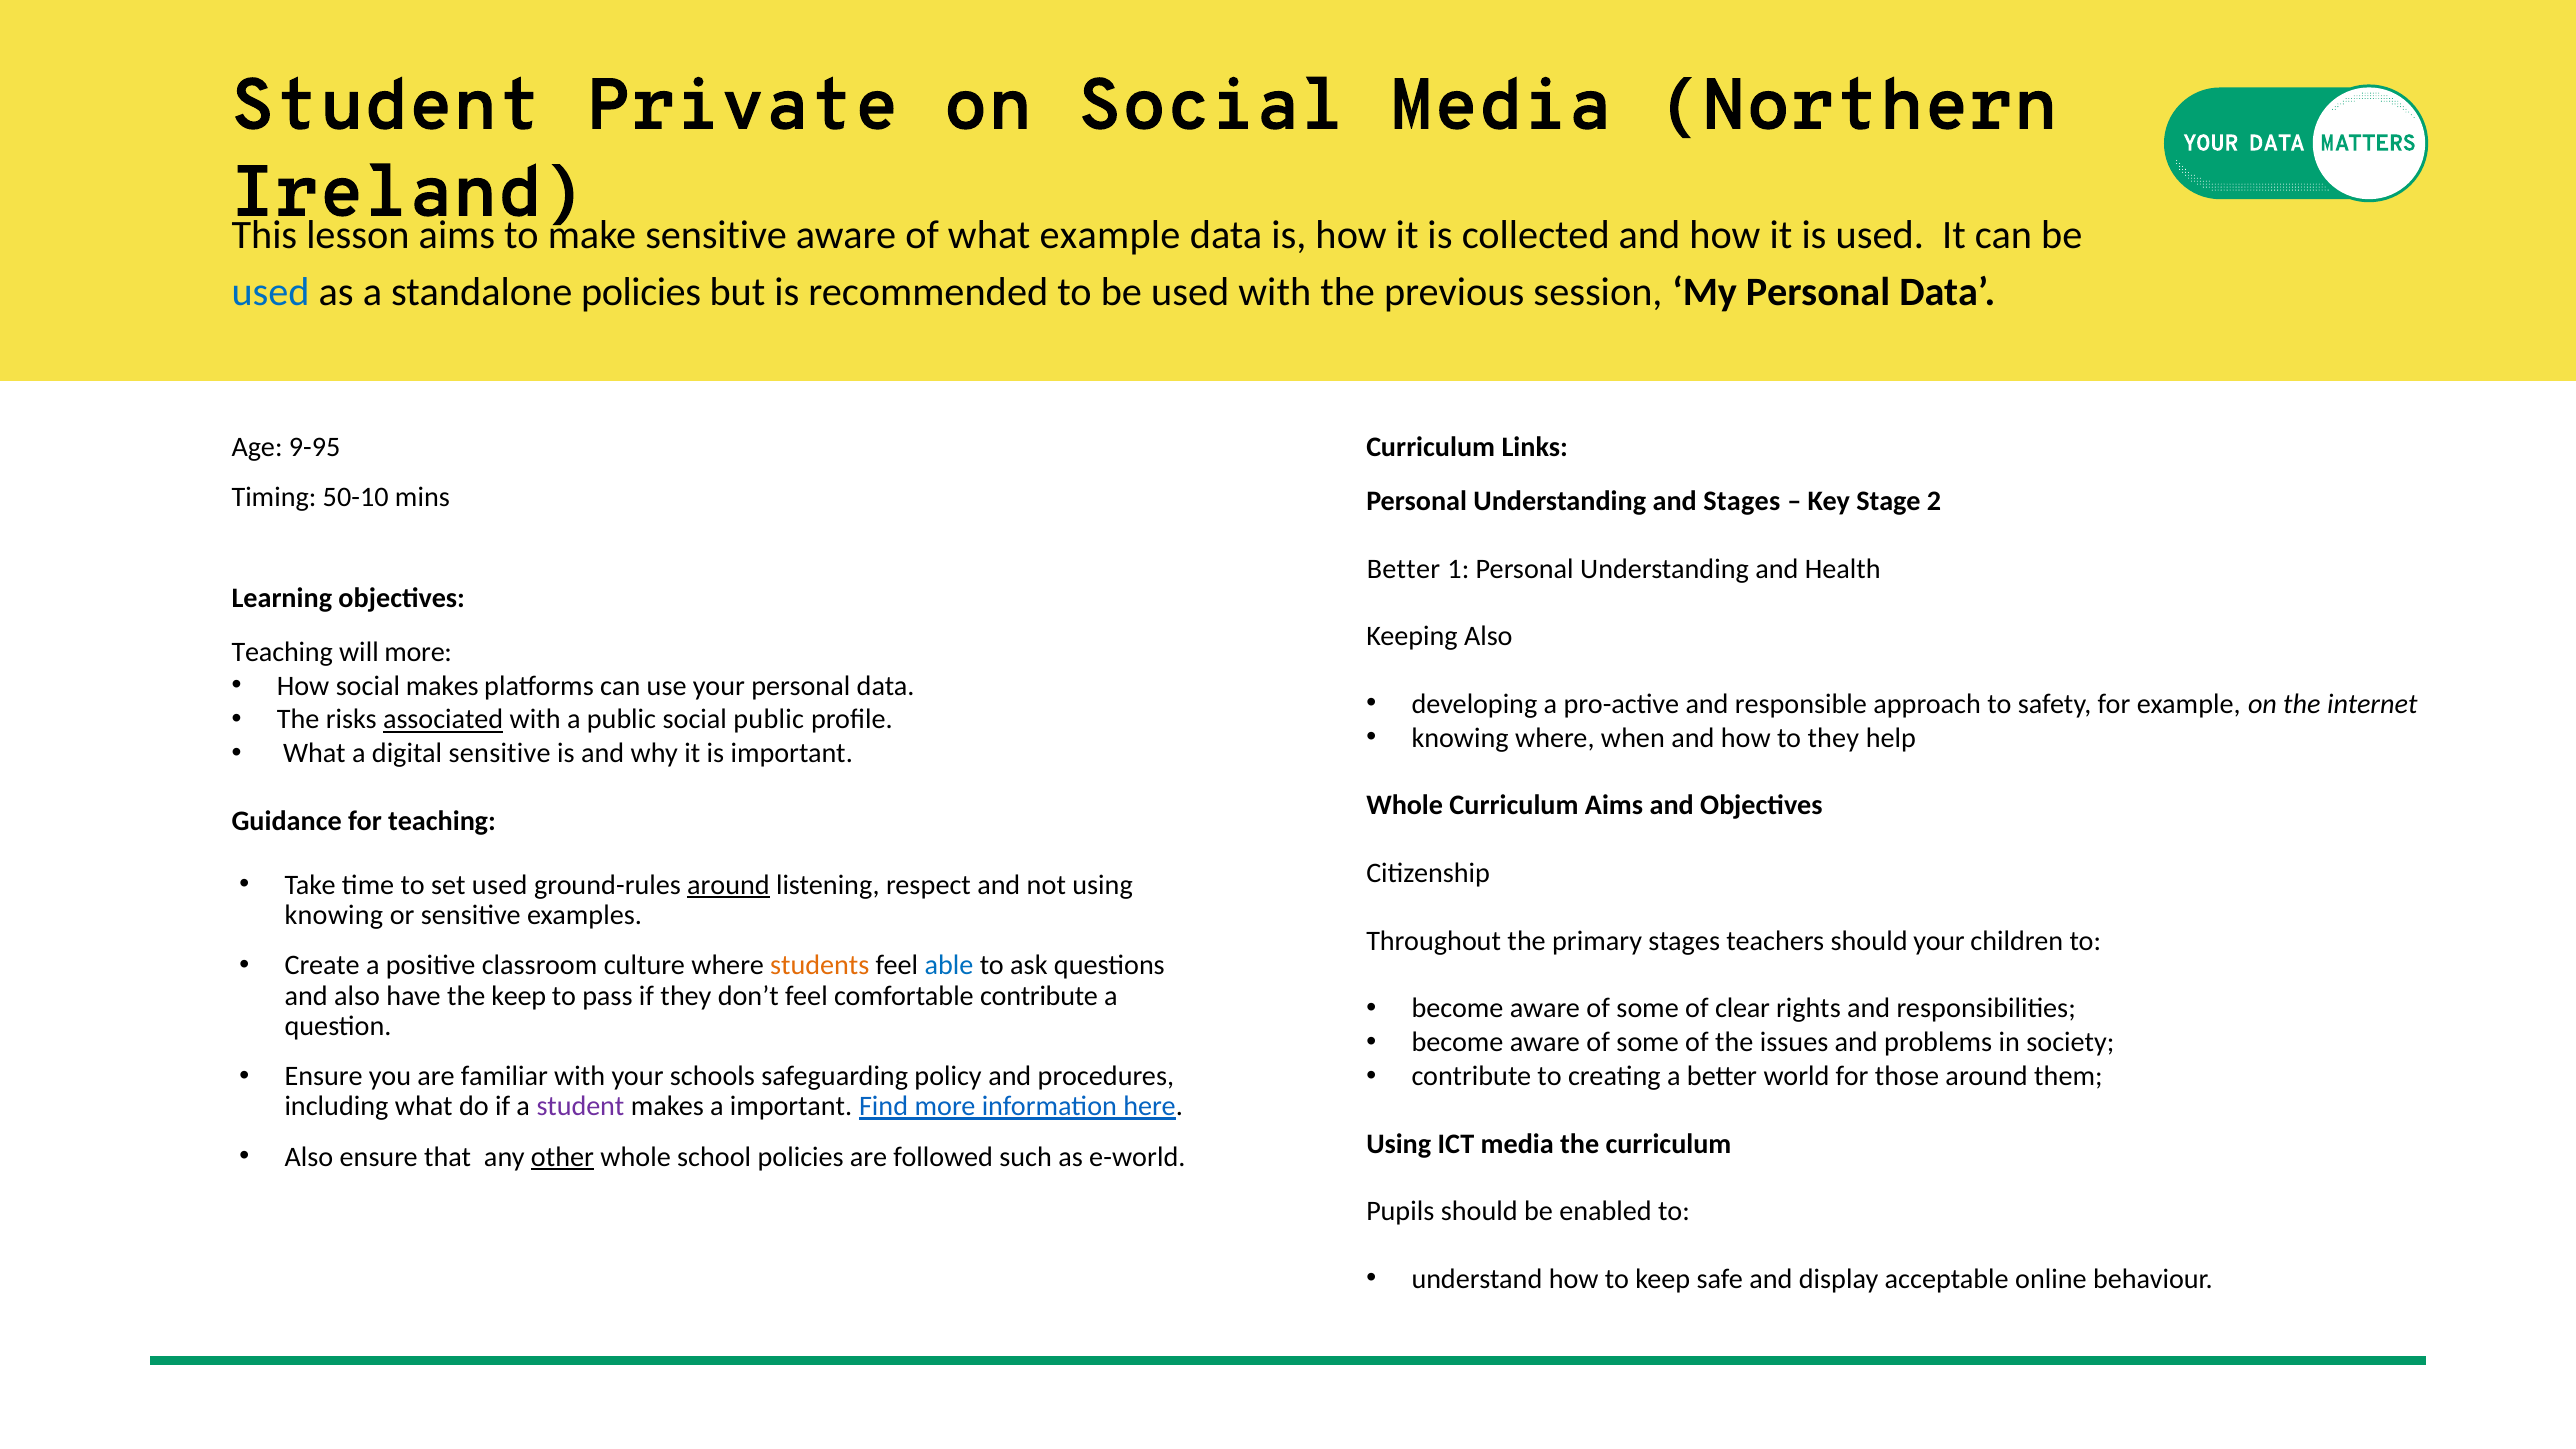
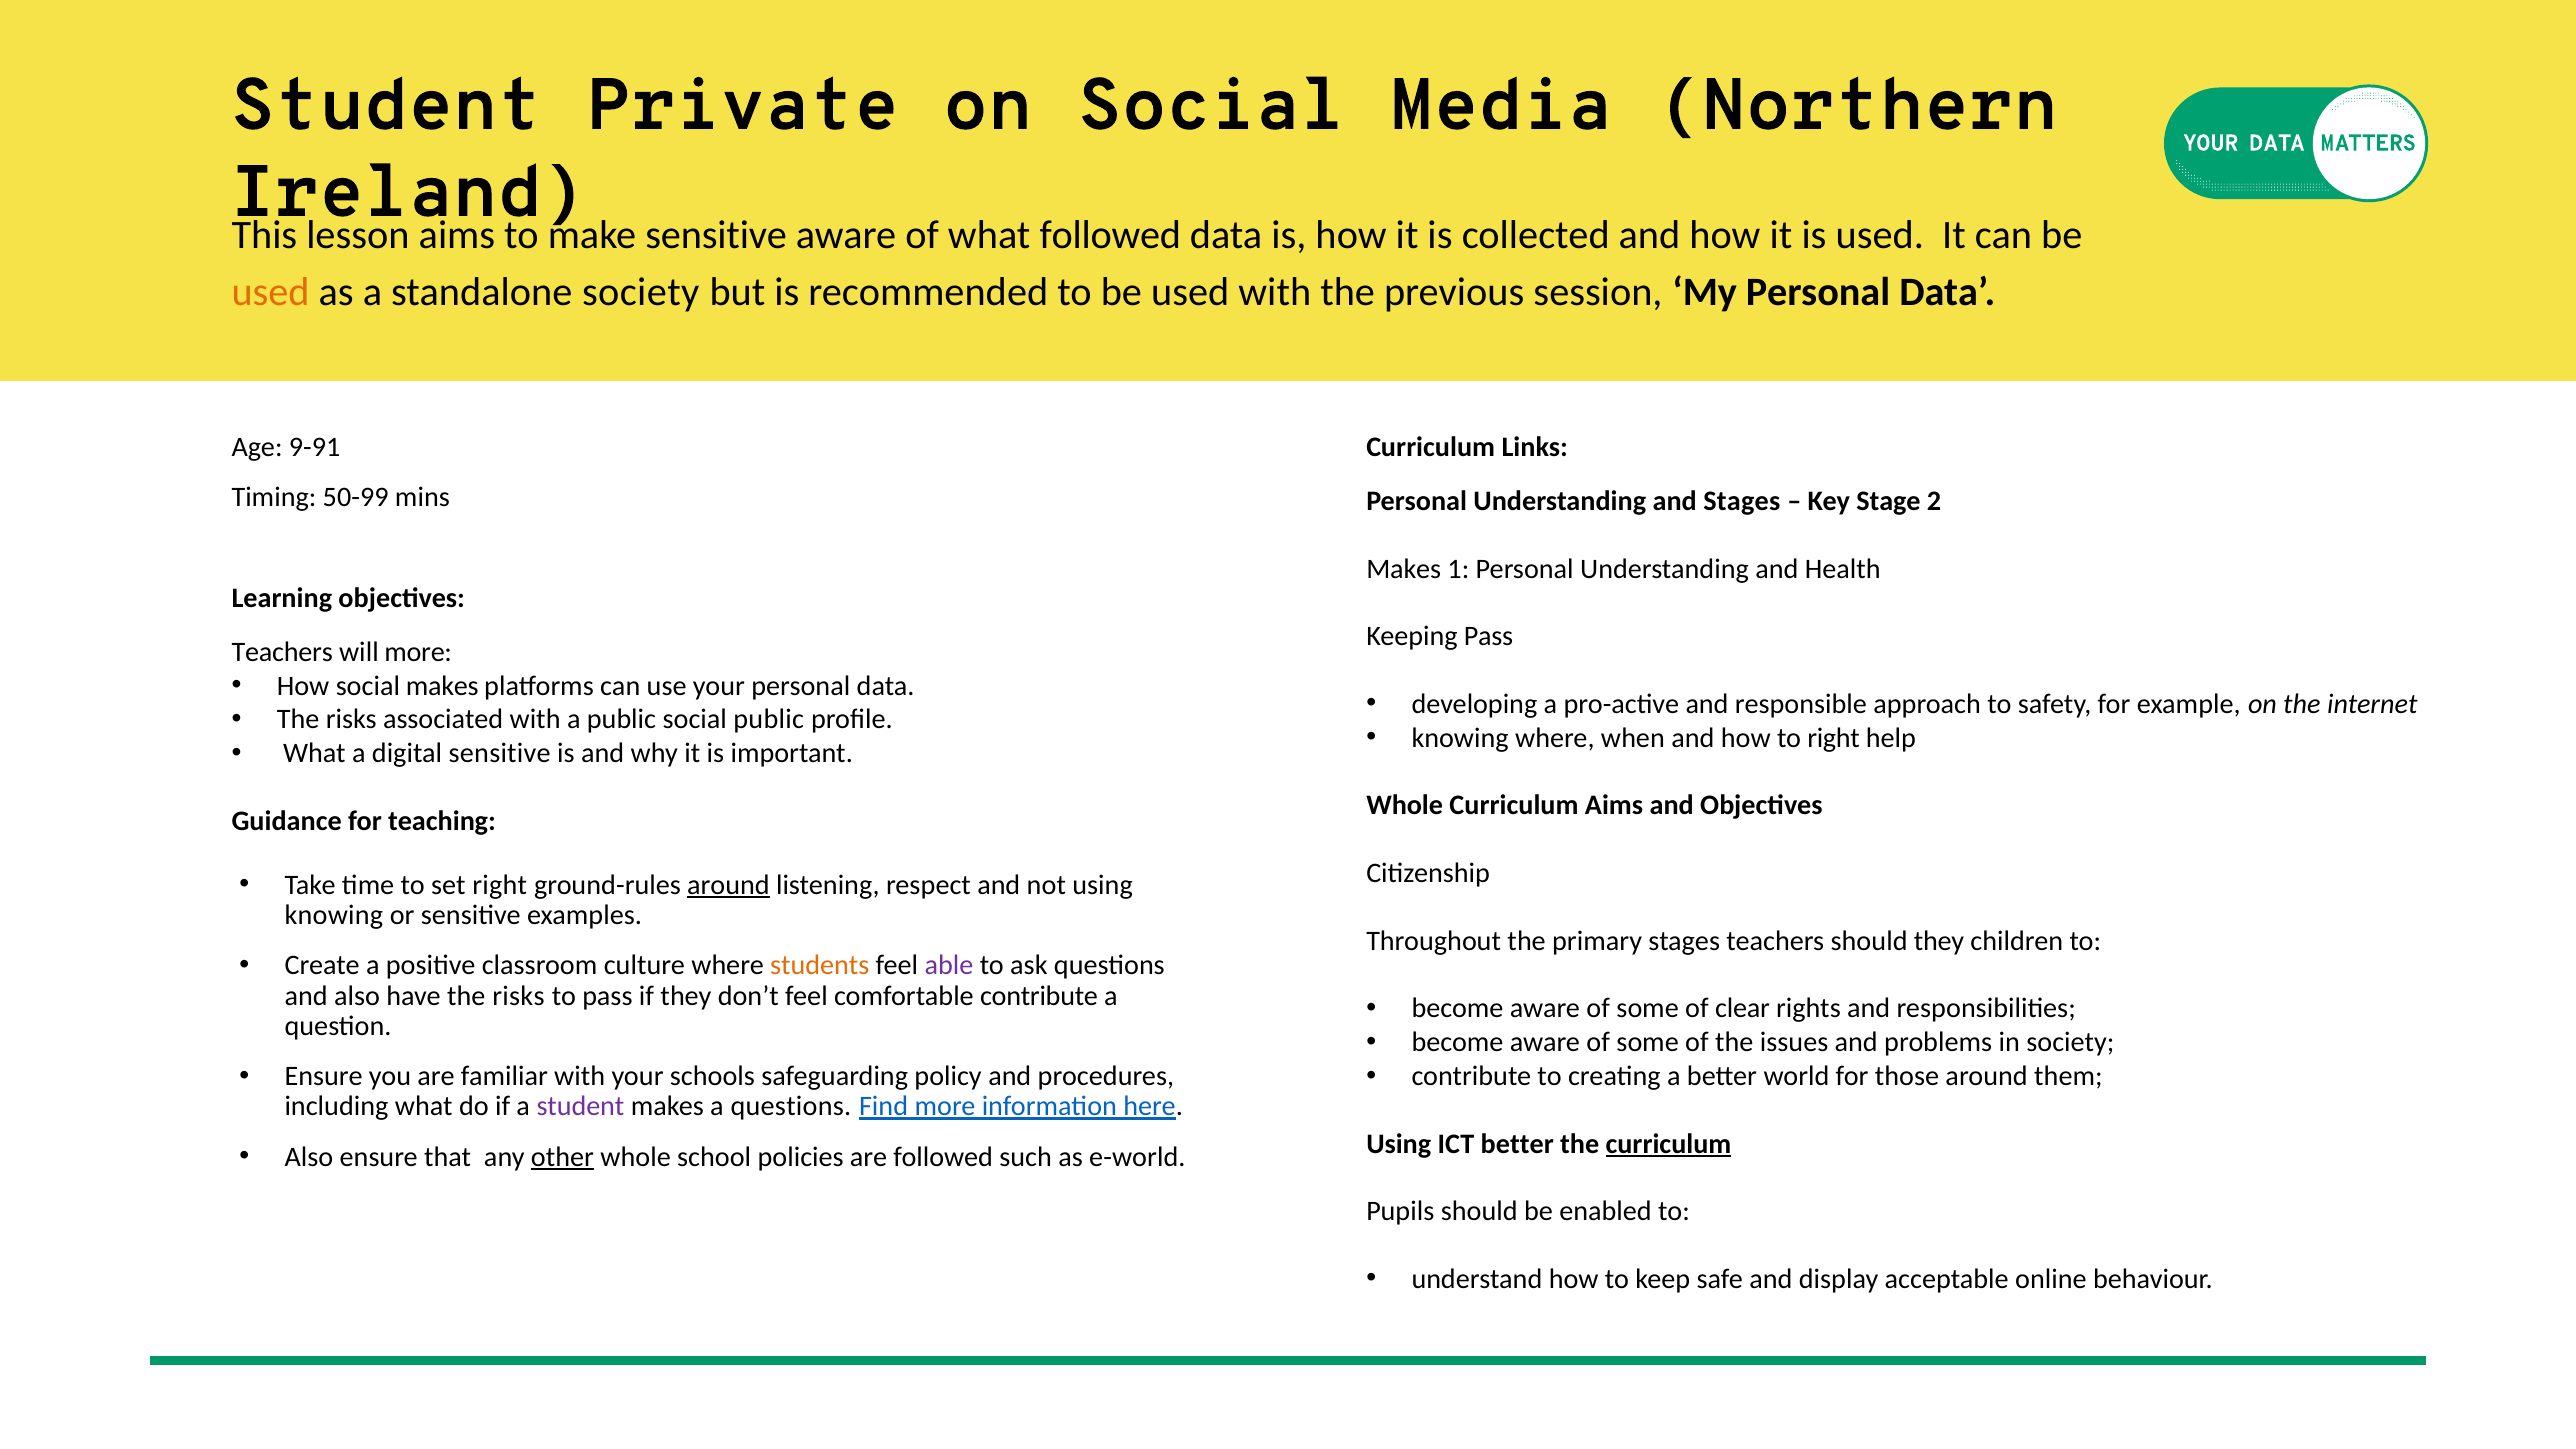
what example: example -> followed (1110, 236)
used colour: blue -> orange (271, 292)
standalone policies: policies -> society (641, 292)
9-95: 9-95 -> 9-91 (315, 447)
50-10: 50-10 -> 50-99 (356, 497)
Better: Better -> Makes (1404, 569)
Keeping Also: Also -> Pass (1489, 636)
Teaching: Teaching -> Teachers (282, 652)
associated underline: present -> none (443, 720)
to they: they -> right (1834, 738)
set used: used -> right (500, 885)
should your: your -> they (1939, 941)
able colour: blue -> purple (949, 966)
have the keep: keep -> risks (518, 996)
a important: important -> questions (791, 1106)
ICT media: media -> better (1517, 1144)
curriculum underline: none -> present (1668, 1144)
